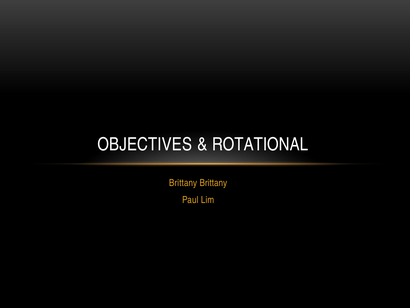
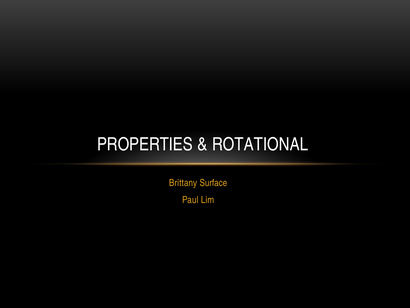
OBJECTIVES: OBJECTIVES -> PROPERTIES (145, 144)
Brittany Brittany: Brittany -> Surface (213, 183)
